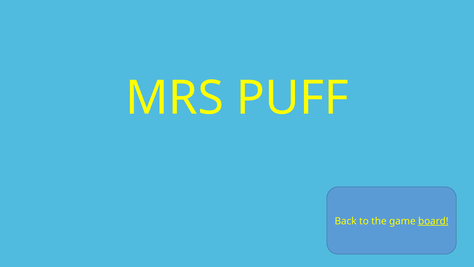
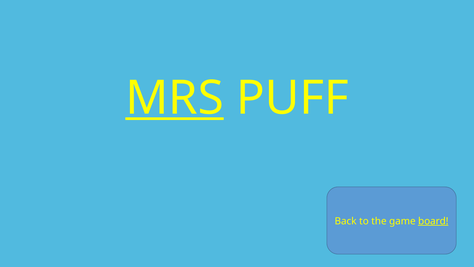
MRS underline: none -> present (175, 98)
